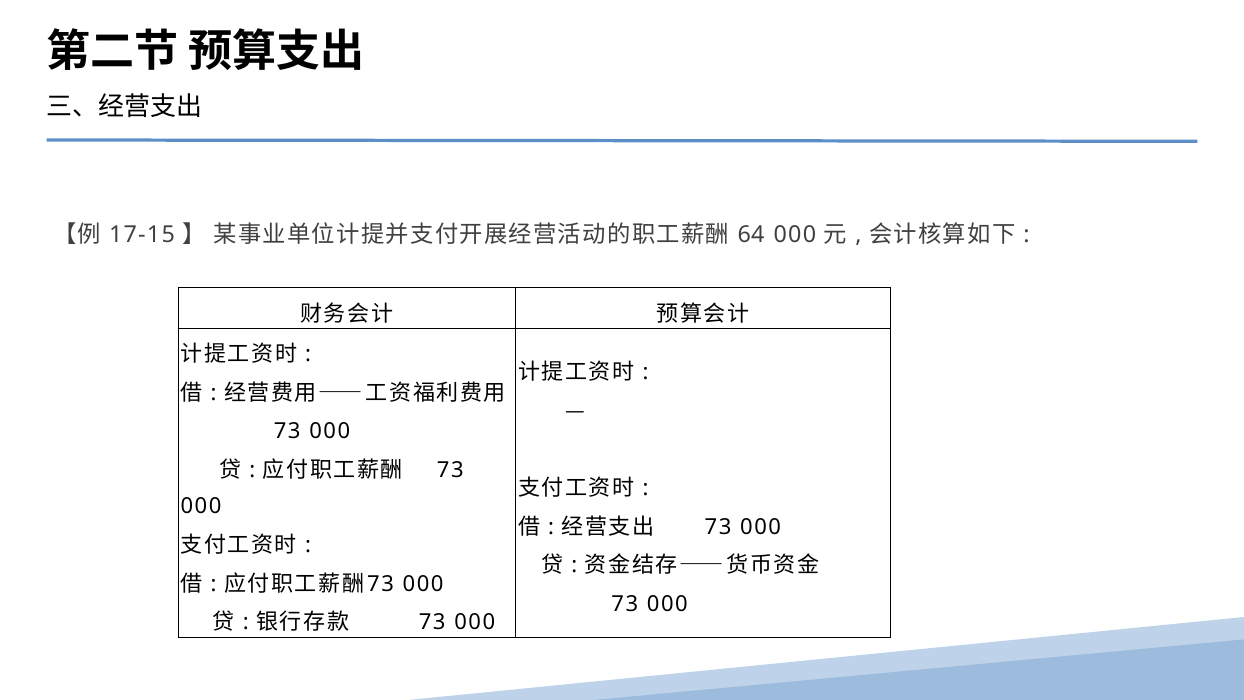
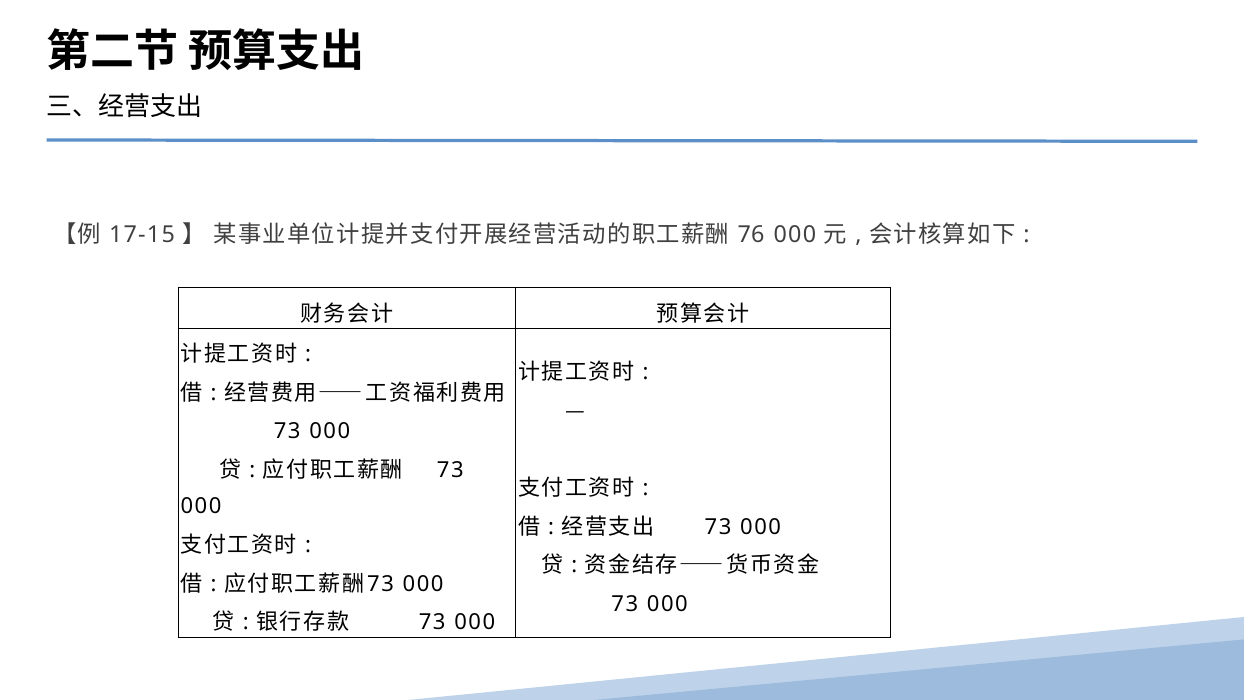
64: 64 -> 76 (751, 234)
